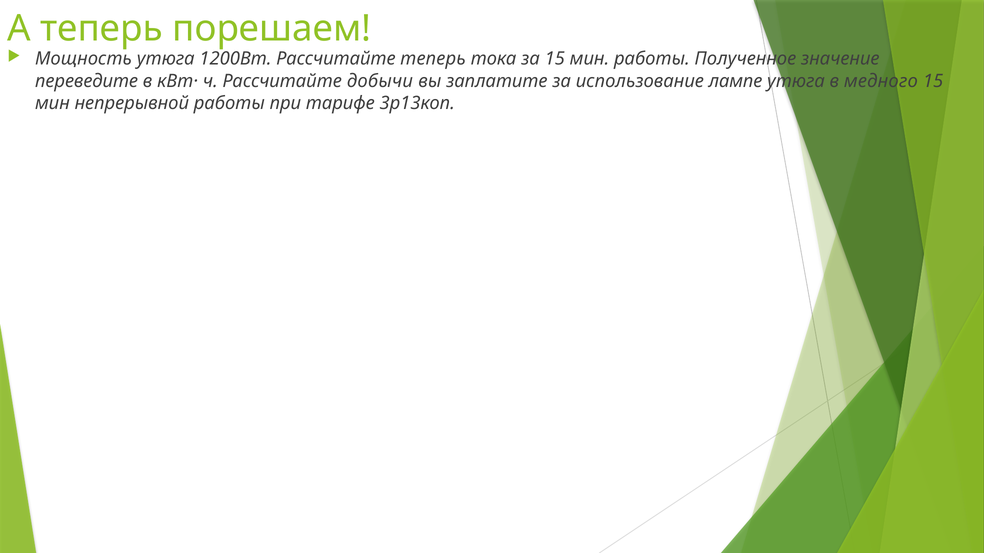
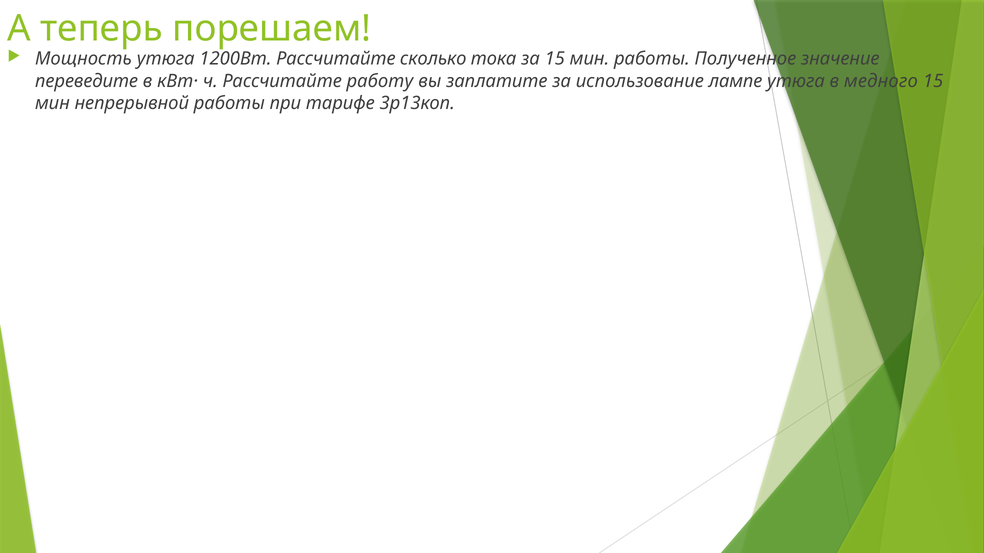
Рассчитайте теперь: теперь -> сколько (433, 59)
добычи: добычи -> работу (380, 81)
